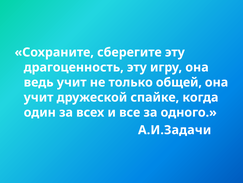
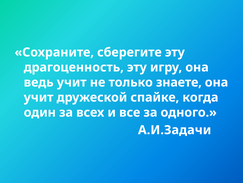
общей: общей -> знаете (179, 82)
